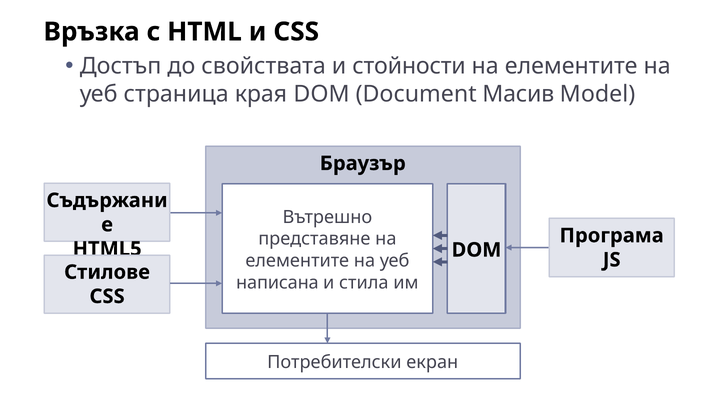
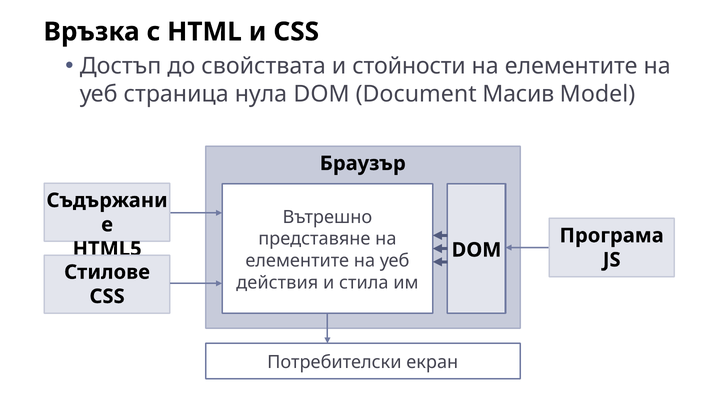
края: края -> нула (261, 94)
написана: написана -> действия (277, 283)
